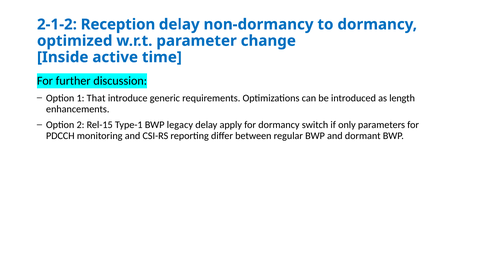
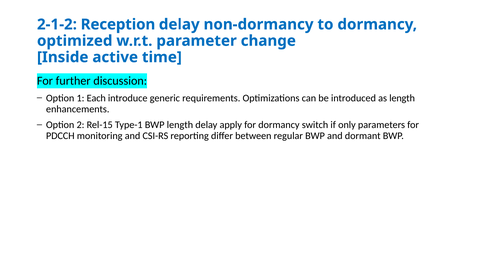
That: That -> Each (96, 98)
BWP legacy: legacy -> length (180, 125)
